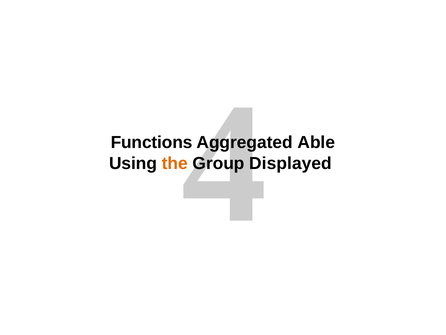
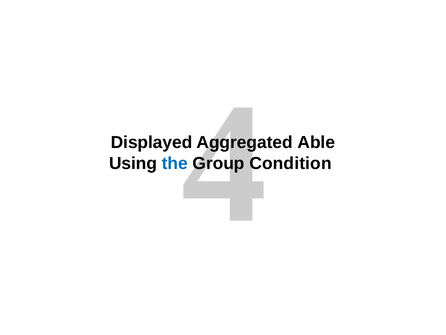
Functions: Functions -> Displayed (152, 142)
the colour: orange -> blue (175, 163)
Displayed: Displayed -> Condition (291, 163)
